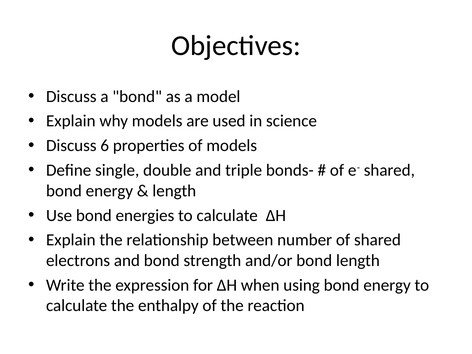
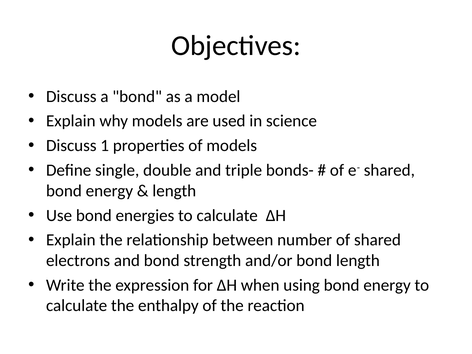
6: 6 -> 1 (105, 146)
